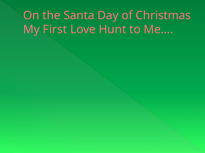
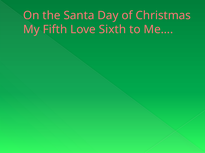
First: First -> Fifth (55, 29)
Hunt: Hunt -> Sixth (112, 29)
